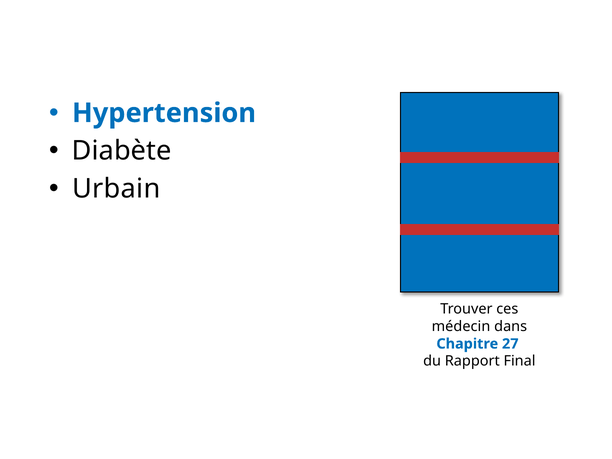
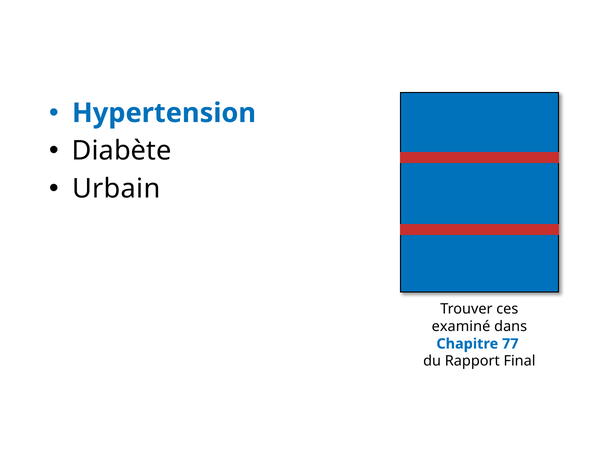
médecin: médecin -> examiné (461, 326)
27: 27 -> 77 (510, 344)
